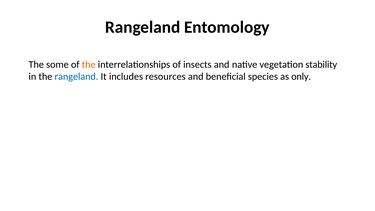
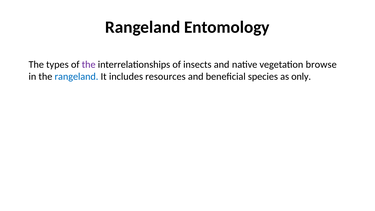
some: some -> types (57, 64)
the colour: orange -> purple (89, 64)
stability: stability -> browse (321, 64)
